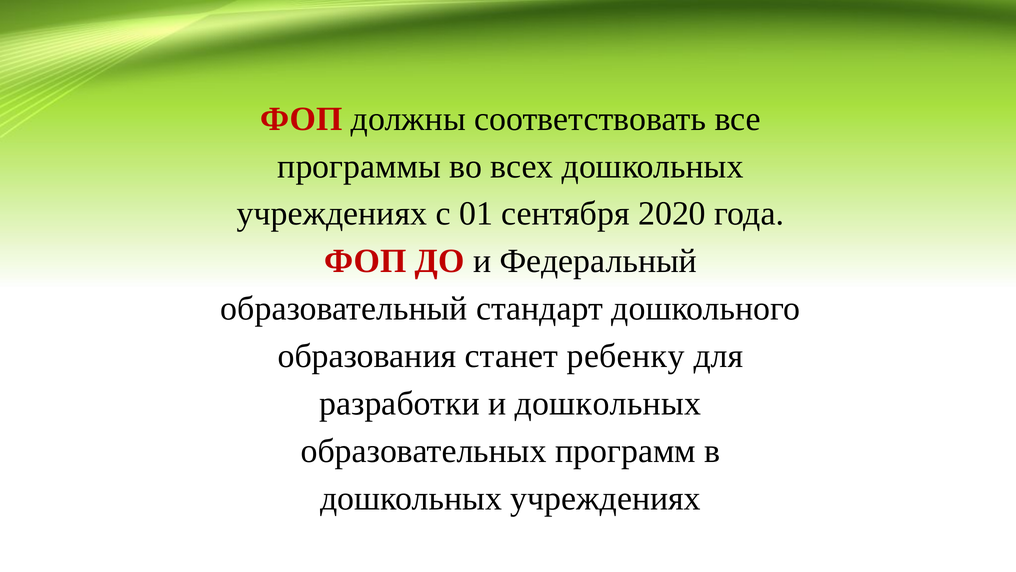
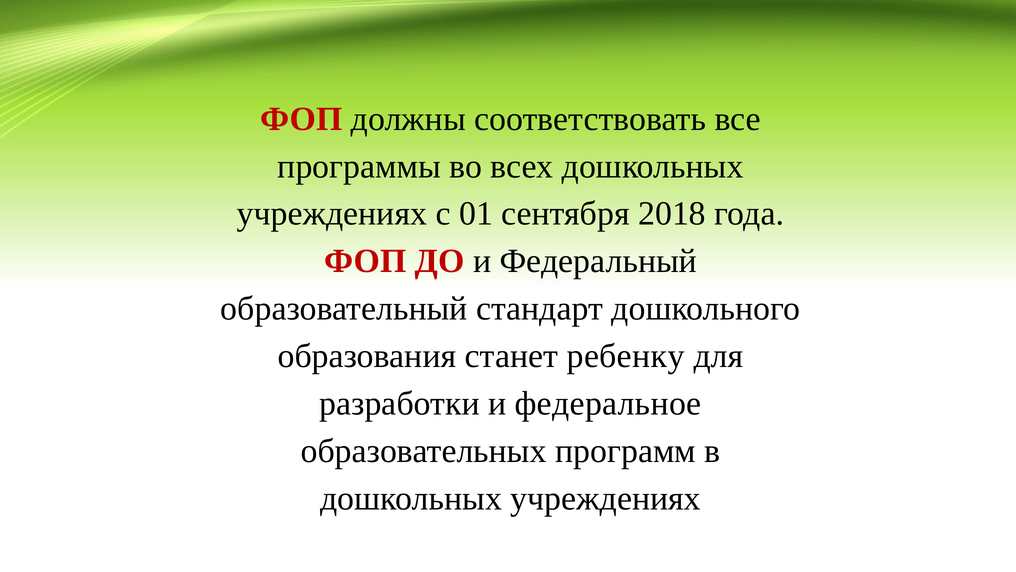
2020: 2020 -> 2018 (672, 214)
и дошкольных: дошкольных -> федеральное (608, 403)
